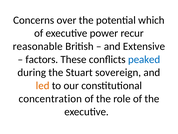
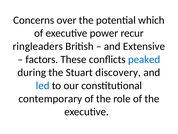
reasonable: reasonable -> ringleaders (38, 46)
sovereign: sovereign -> discovery (118, 72)
led colour: orange -> blue (43, 85)
concentration: concentration -> contemporary (50, 98)
